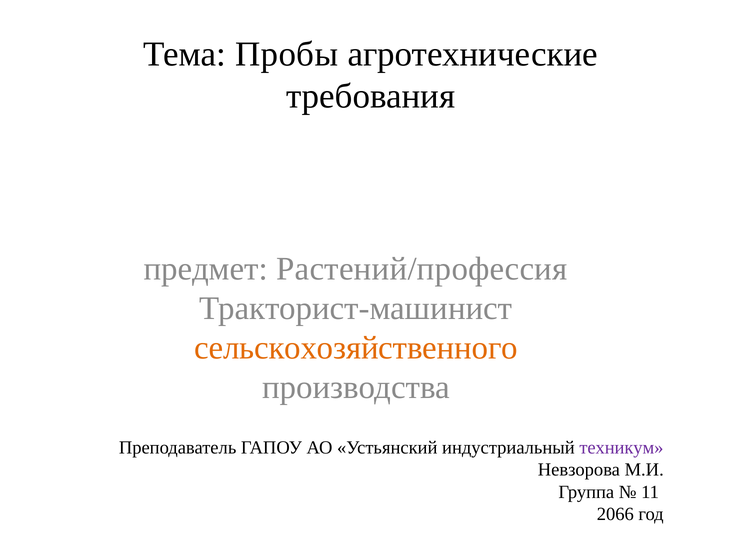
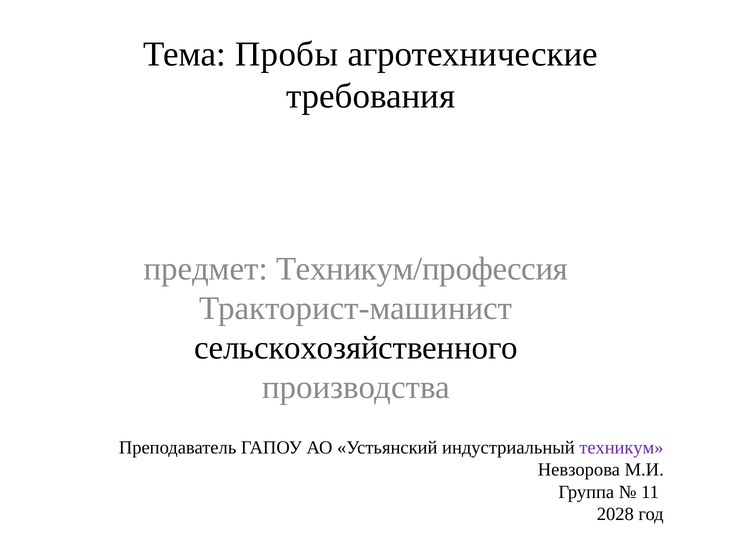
Растений/профессия: Растений/профессия -> Техникум/профессия (422, 269)
сельскохозяйственного colour: orange -> black (356, 348)
2066: 2066 -> 2028 (615, 515)
